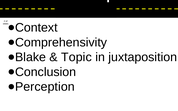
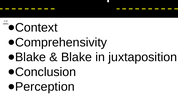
Topic: Topic -> Blake (76, 57)
